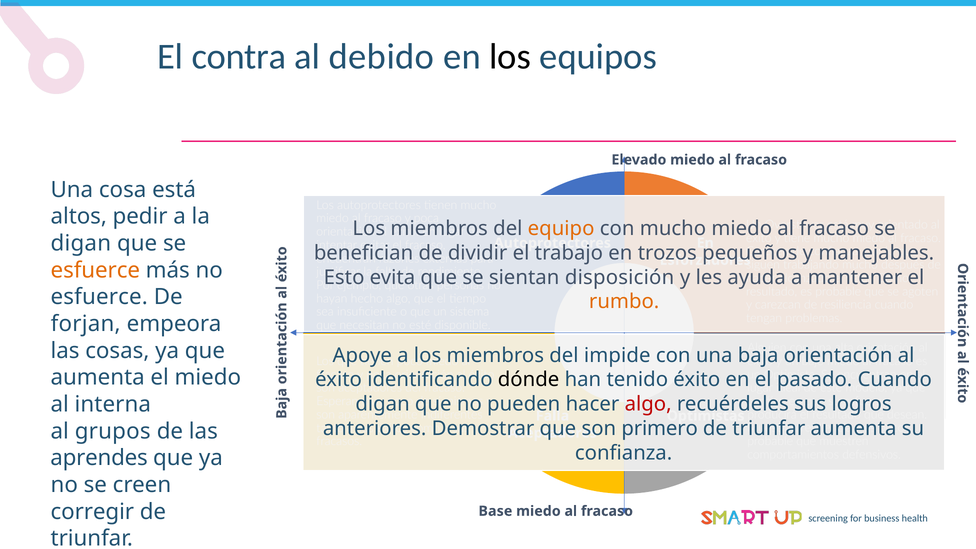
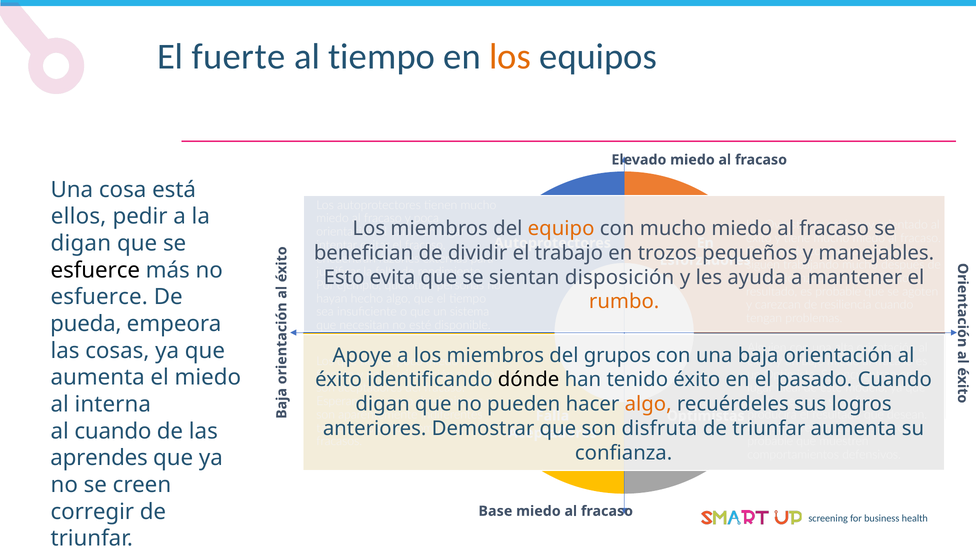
contra: contra -> fuerte (239, 57)
al debido: debido -> tiempo (382, 57)
los colour: black -> orange (510, 57)
altos: altos -> ellos (79, 217)
esfuerce colour: orange -> black (95, 270)
forjan: forjan -> pueda (86, 324)
impide: impide -> grupos (617, 355)
algo colour: red -> orange (648, 404)
primero: primero -> disfruta (659, 429)
al grupos: grupos -> cuando (113, 431)
